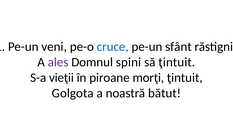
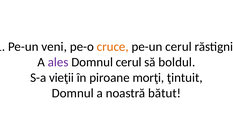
cruce colour: blue -> orange (113, 47)
pe-un sfânt: sfânt -> cerul (178, 47)
Domnul spini: spini -> cerul (129, 62)
să ţintuit: ţintuit -> boldul (177, 62)
Golgota: Golgota -> Domnul (73, 93)
